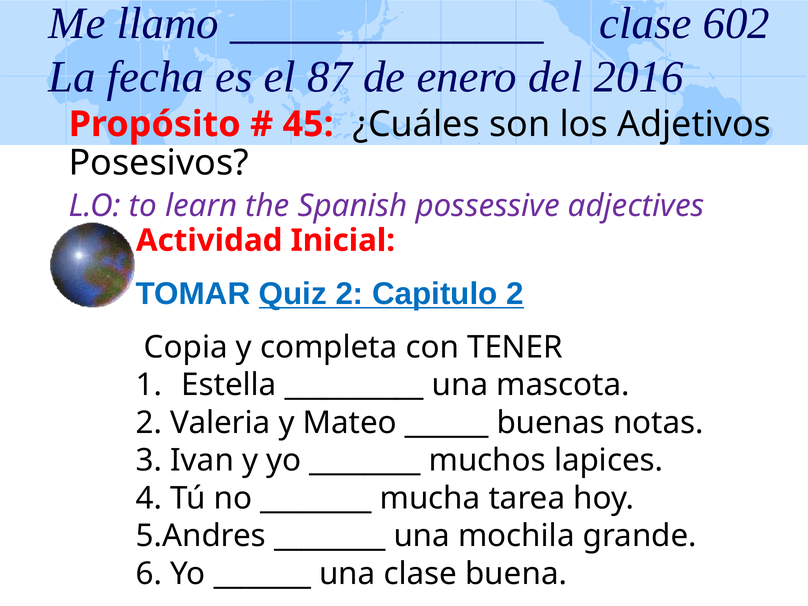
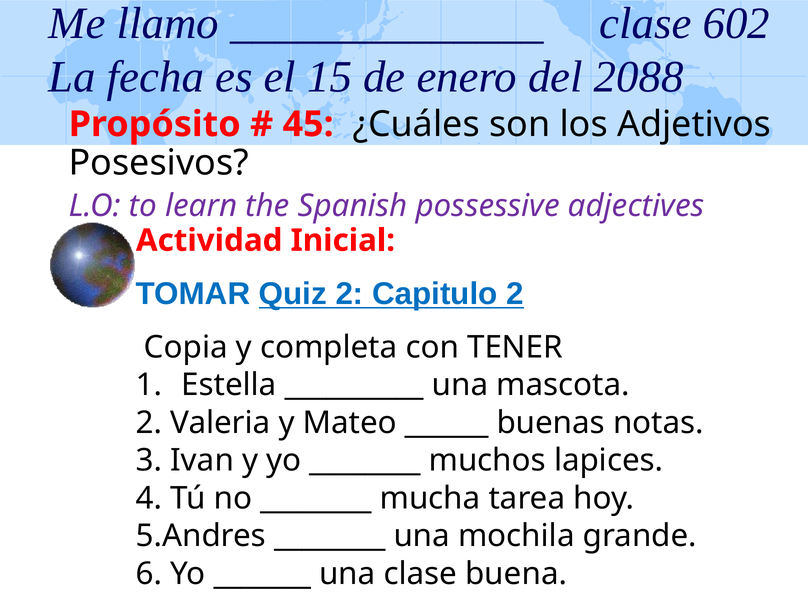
87: 87 -> 15 (330, 77)
2016: 2016 -> 2088 (639, 77)
